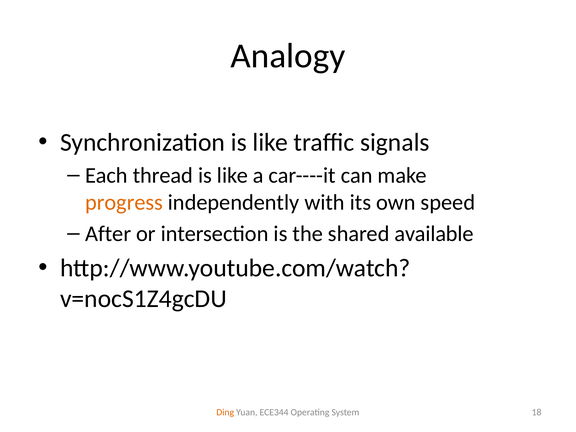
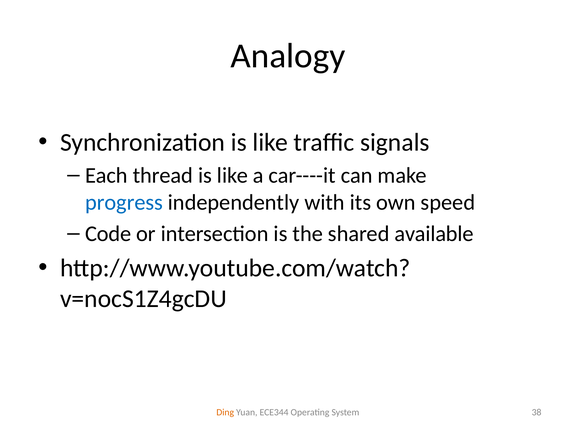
progress colour: orange -> blue (124, 202)
After: After -> Code (108, 234)
18: 18 -> 38 (537, 412)
